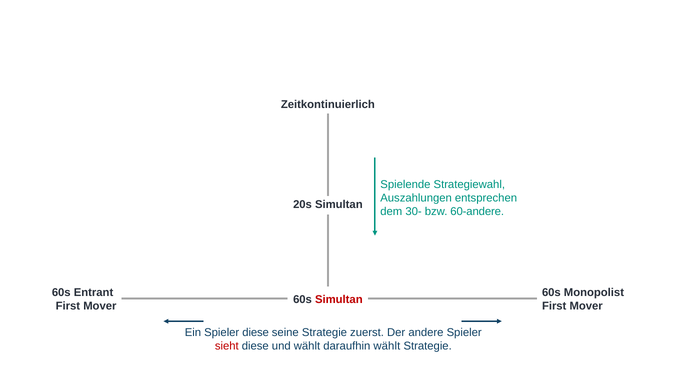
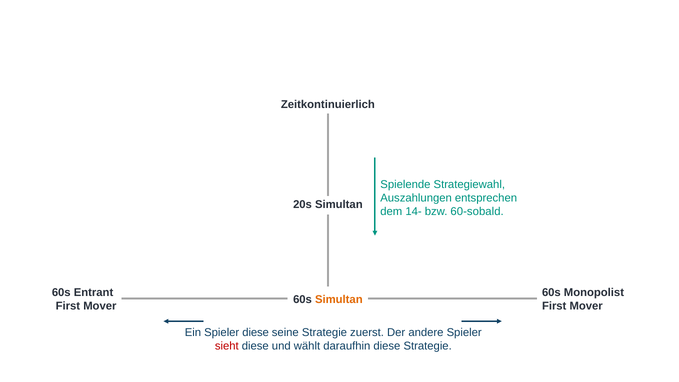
30-: 30- -> 14- (414, 211)
60-andere: 60-andere -> 60-sobald (477, 211)
Simultan colour: red -> orange (339, 299)
daraufhin wählt: wählt -> diese (387, 346)
